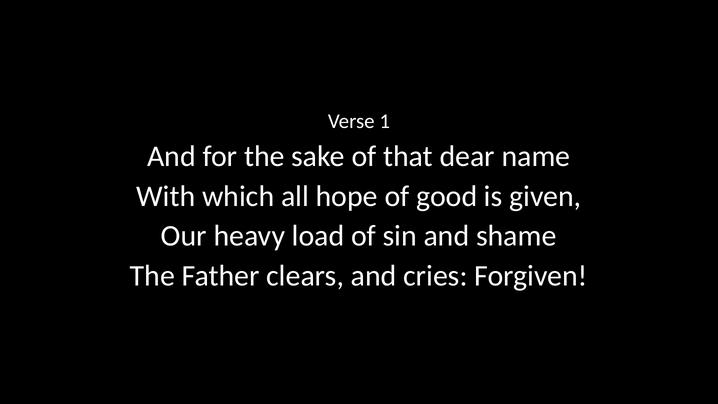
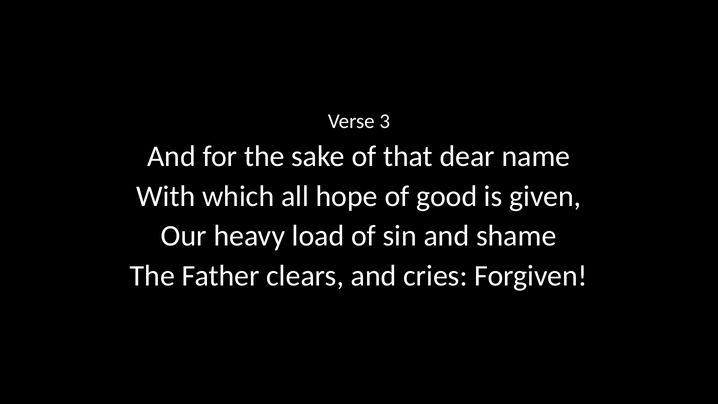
1: 1 -> 3 (385, 121)
